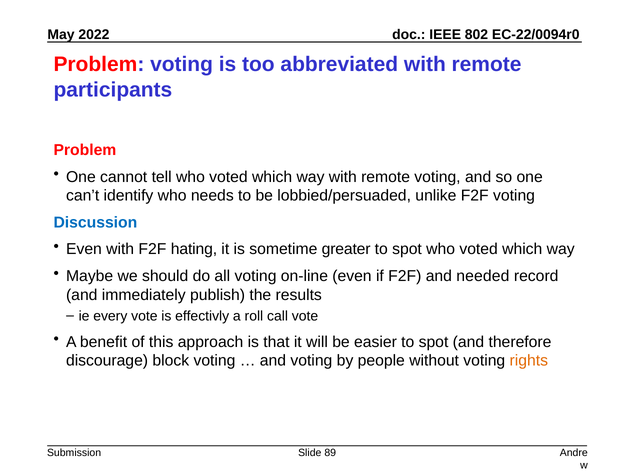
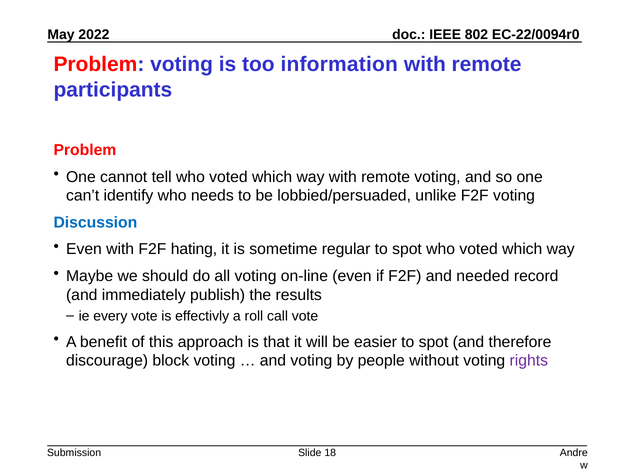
abbreviated: abbreviated -> information (339, 64)
greater: greater -> regular (346, 249)
rights colour: orange -> purple (529, 361)
89: 89 -> 18 (330, 452)
